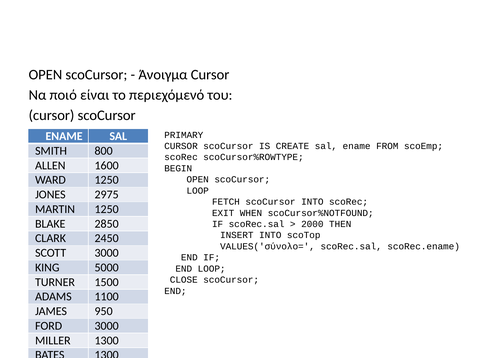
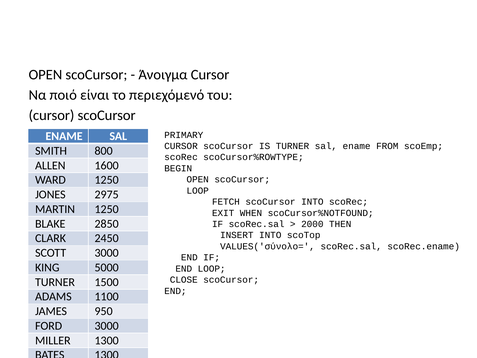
IS CREATE: CREATE -> TURNER (293, 146)
